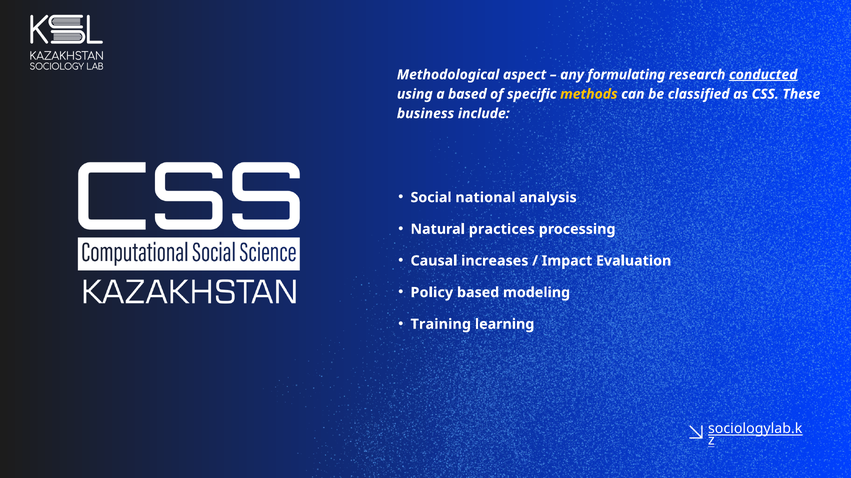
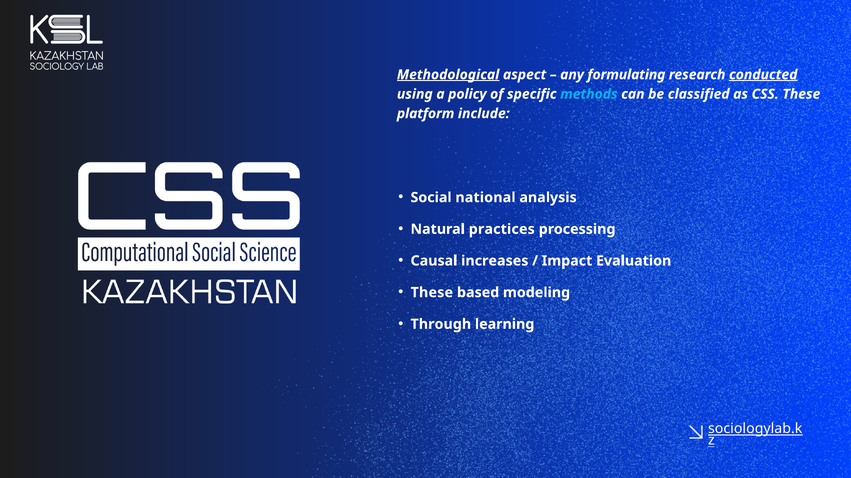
Methodological underline: none -> present (448, 75)
a based: based -> policy (467, 94)
methods colour: yellow -> light blue (589, 94)
business: business -> platform (426, 114)
Policy: Policy -> These (432, 293)
Training: Training -> Through (441, 325)
